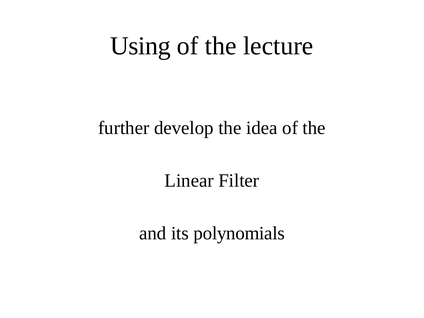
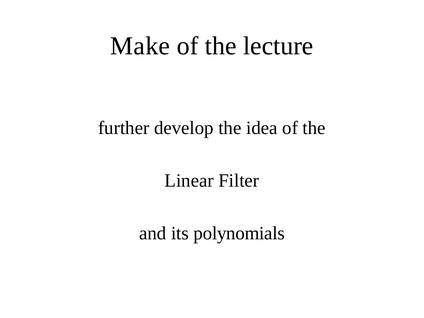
Using: Using -> Make (140, 46)
